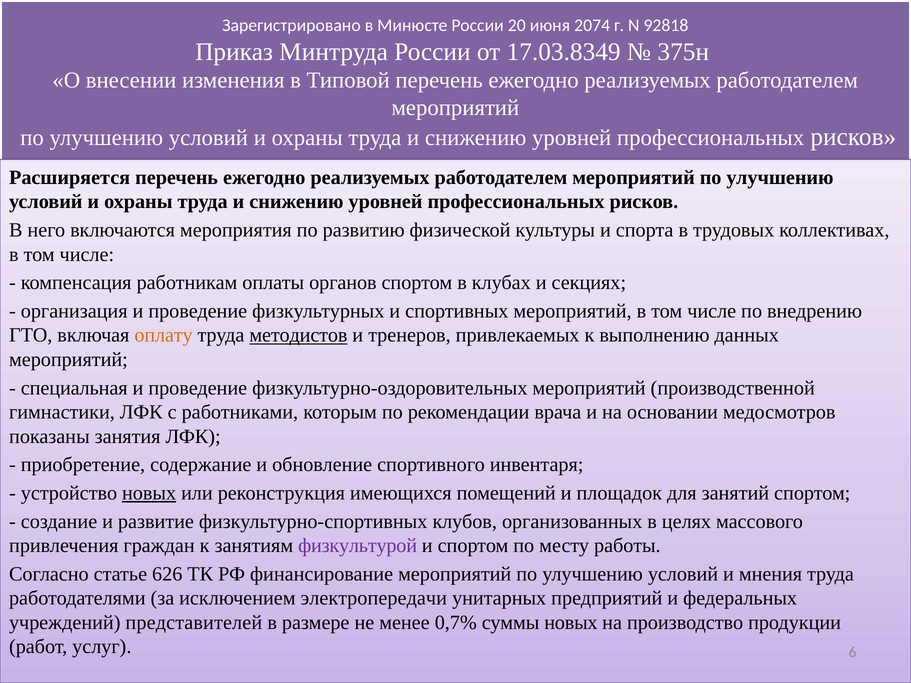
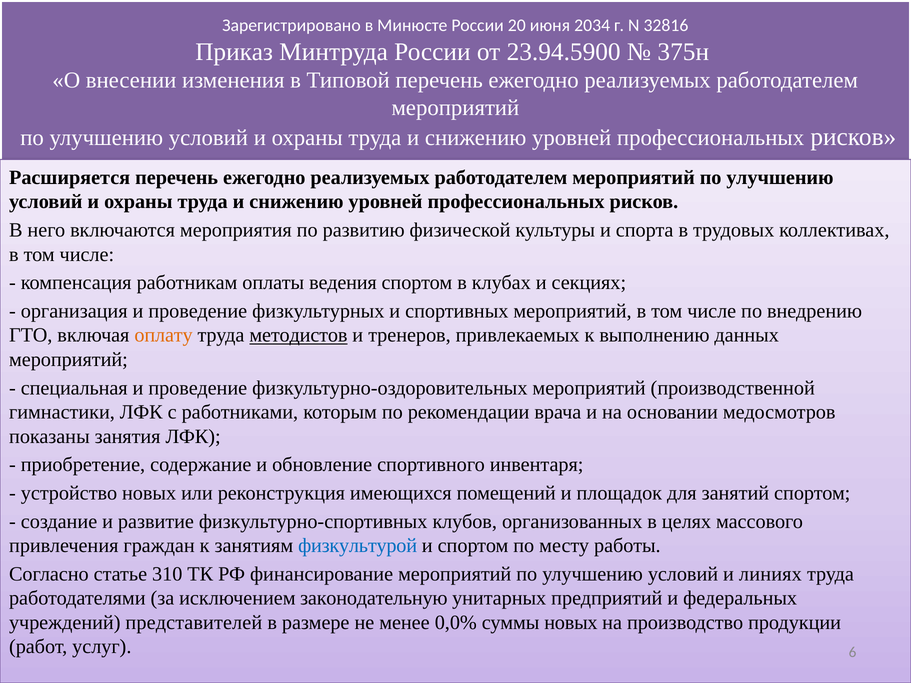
2074: 2074 -> 2034 (592, 25)
92818: 92818 -> 32816 (666, 25)
17.03.8349: 17.03.8349 -> 23.94.5900 (564, 52)
органов: органов -> ведения (343, 283)
новых underline: present -> none (149, 493)
физкультурой colour: purple -> blue (358, 546)
626: 626 -> 310 (167, 574)
мнения: мнения -> линиях (770, 574)
электропередачи: электропередачи -> законодательную (374, 598)
0,7%: 0,7% -> 0,0% (456, 623)
